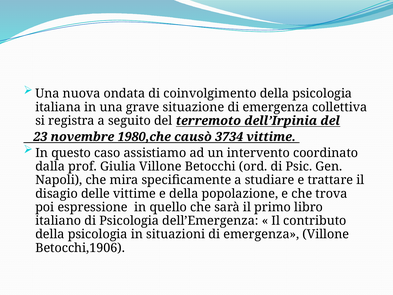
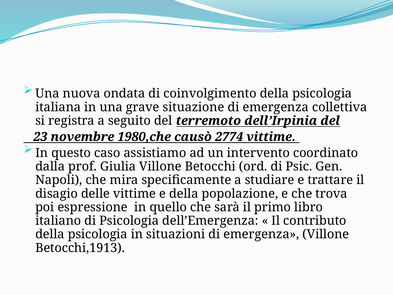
3734: 3734 -> 2774 (229, 137)
Betocchi,1906: Betocchi,1906 -> Betocchi,1913 (80, 248)
